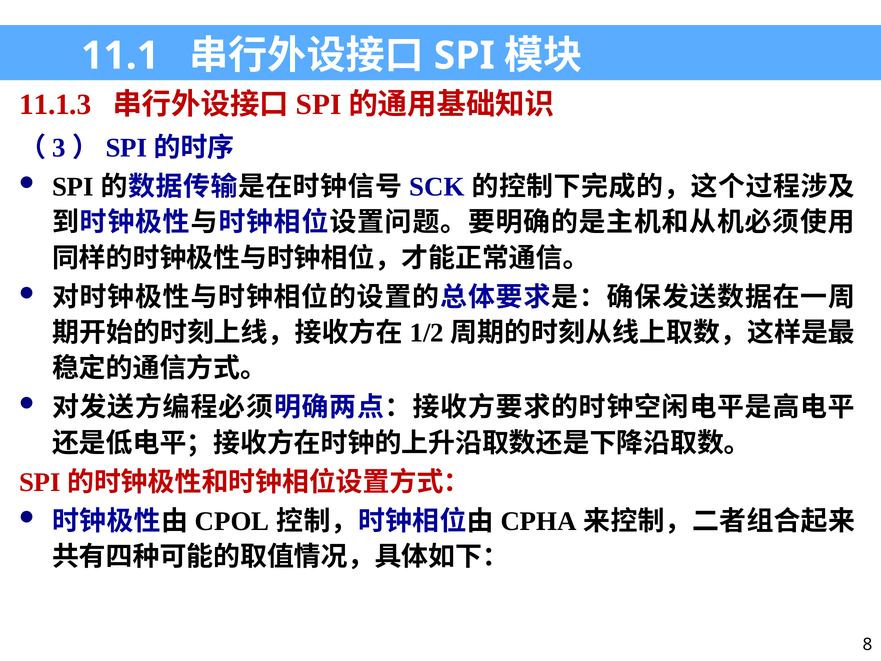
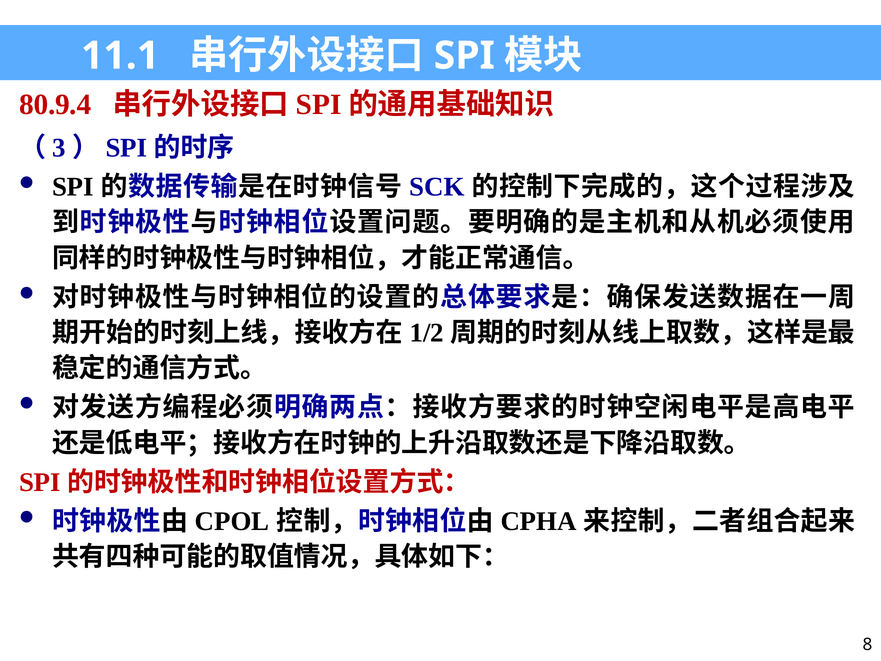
11.1.3: 11.1.3 -> 80.9.4 (55, 105)
